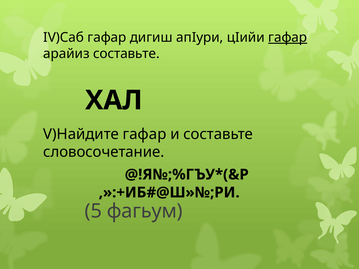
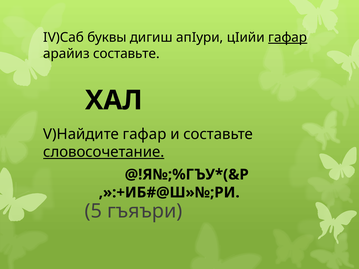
IV)Саб гафар: гафар -> буквы (107, 38)
словосочетание underline: none -> present (104, 152)
фагьум: фагьум -> гъяъри (145, 211)
